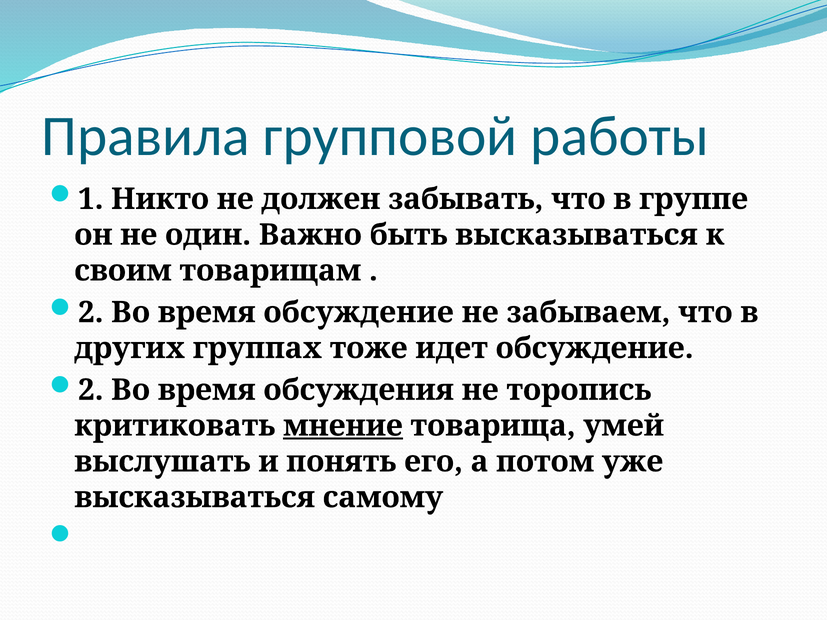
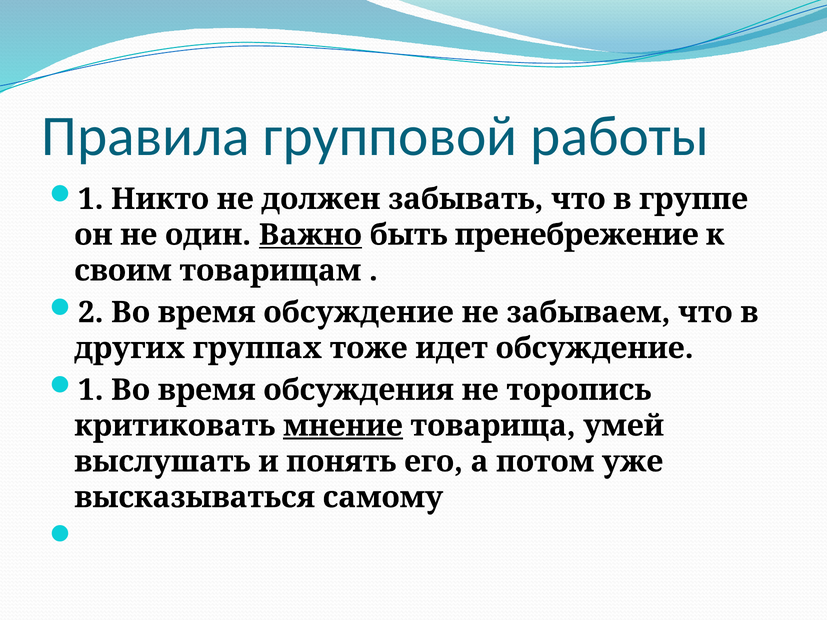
Важно underline: none -> present (310, 235)
быть высказываться: высказываться -> пренебрежение (577, 235)
2: 2 -> 1 (91, 390)
